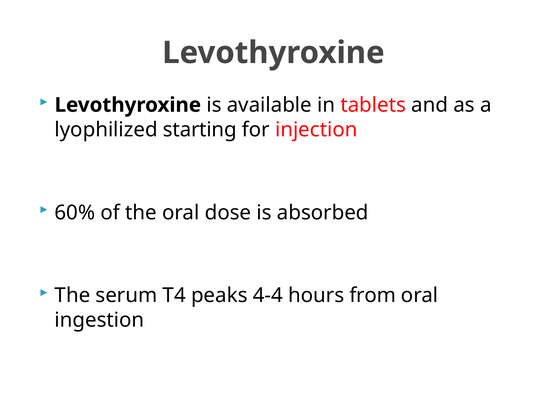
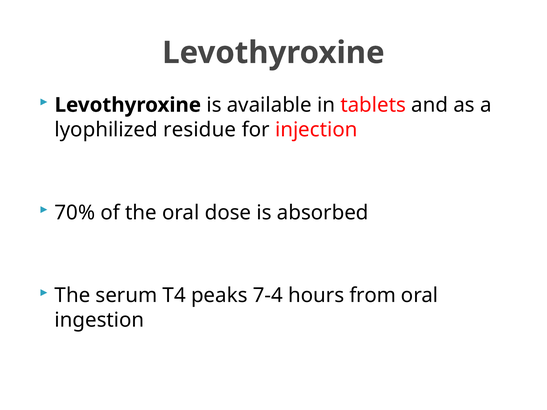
starting: starting -> residue (200, 130)
60%: 60% -> 70% (75, 213)
4-4: 4-4 -> 7-4 (268, 296)
